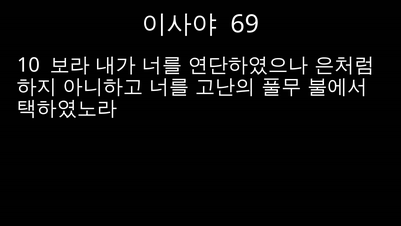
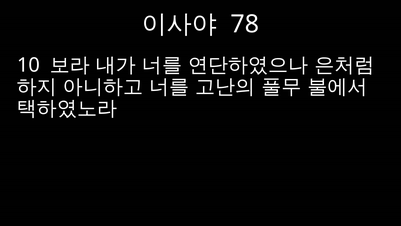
69: 69 -> 78 (245, 24)
